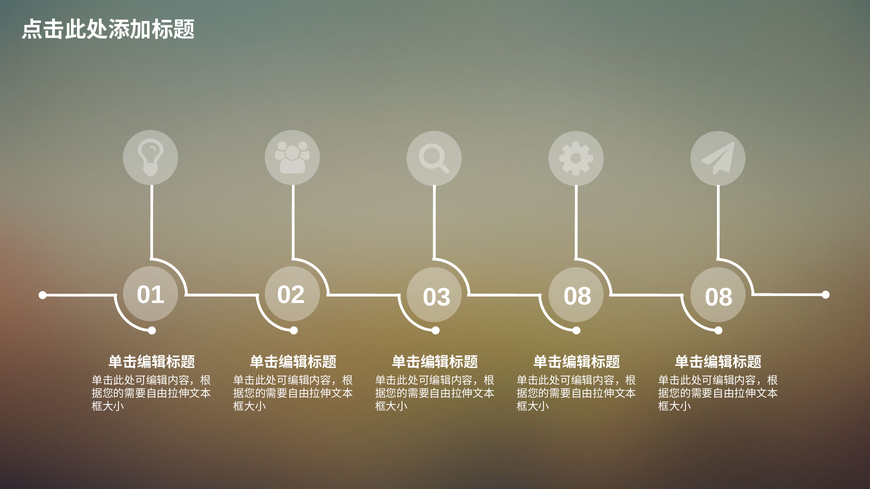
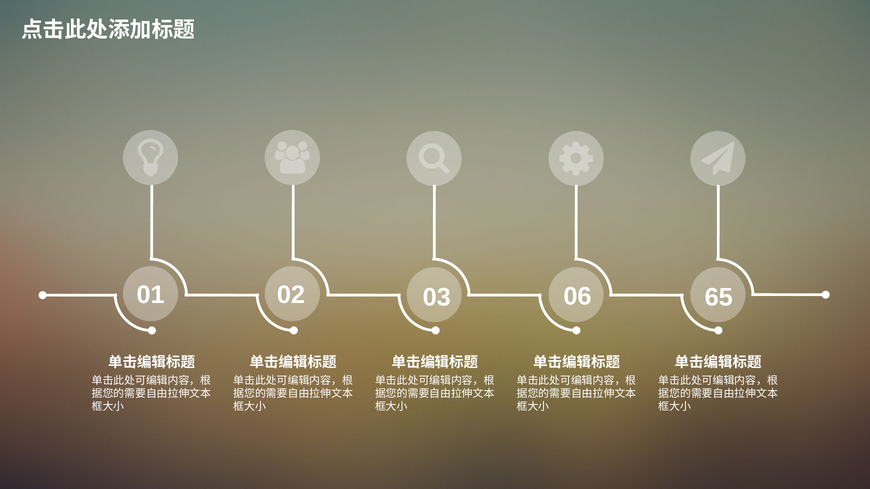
03 08: 08 -> 06 (577, 296)
02 08: 08 -> 65 (719, 298)
